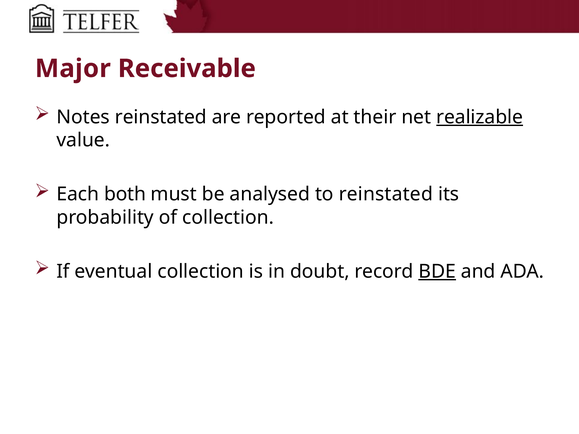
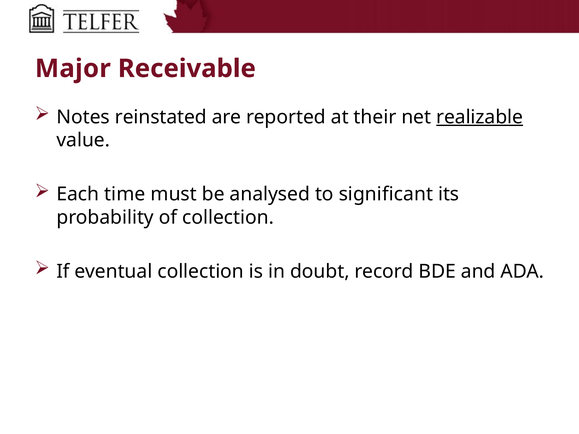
both: both -> time (125, 194)
to reinstated: reinstated -> significant (386, 194)
BDE underline: present -> none (437, 272)
